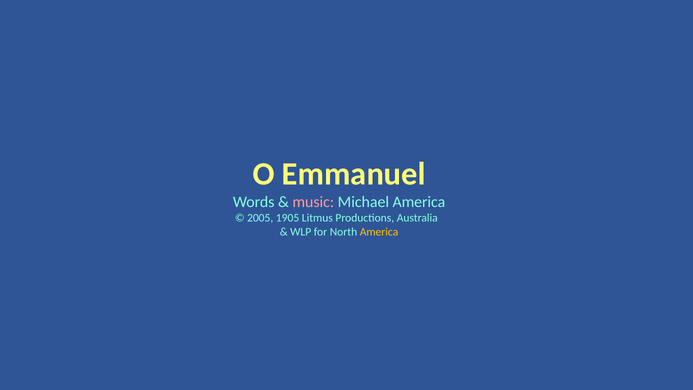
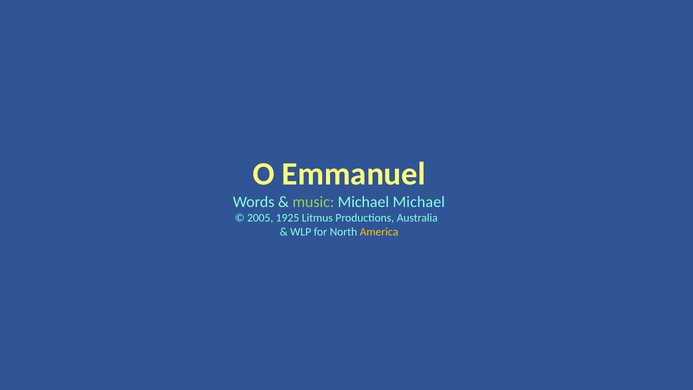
music colour: pink -> light green (313, 202)
Michael America: America -> Michael (419, 202)
1905: 1905 -> 1925 (288, 218)
